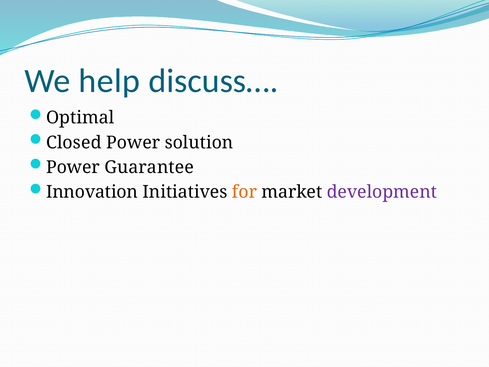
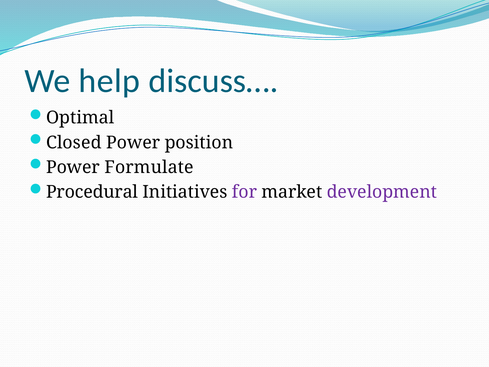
solution: solution -> position (199, 142)
Guarantee: Guarantee -> Formulate (149, 167)
Innovation: Innovation -> Procedural (92, 192)
for colour: orange -> purple (244, 192)
